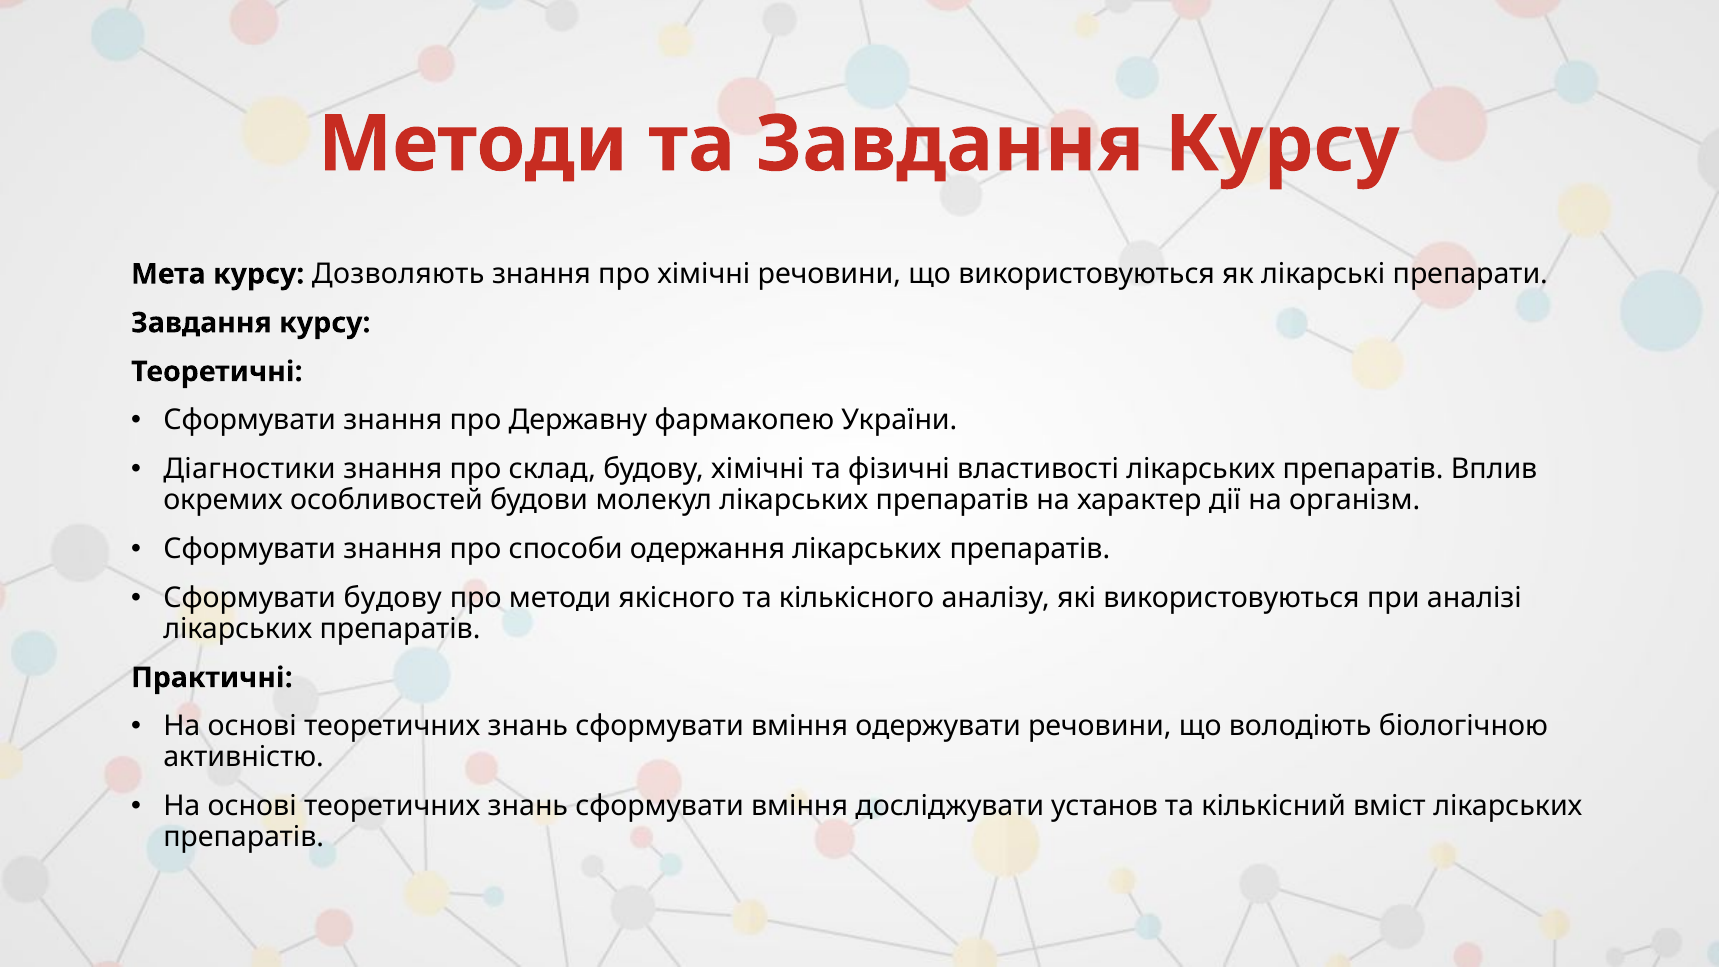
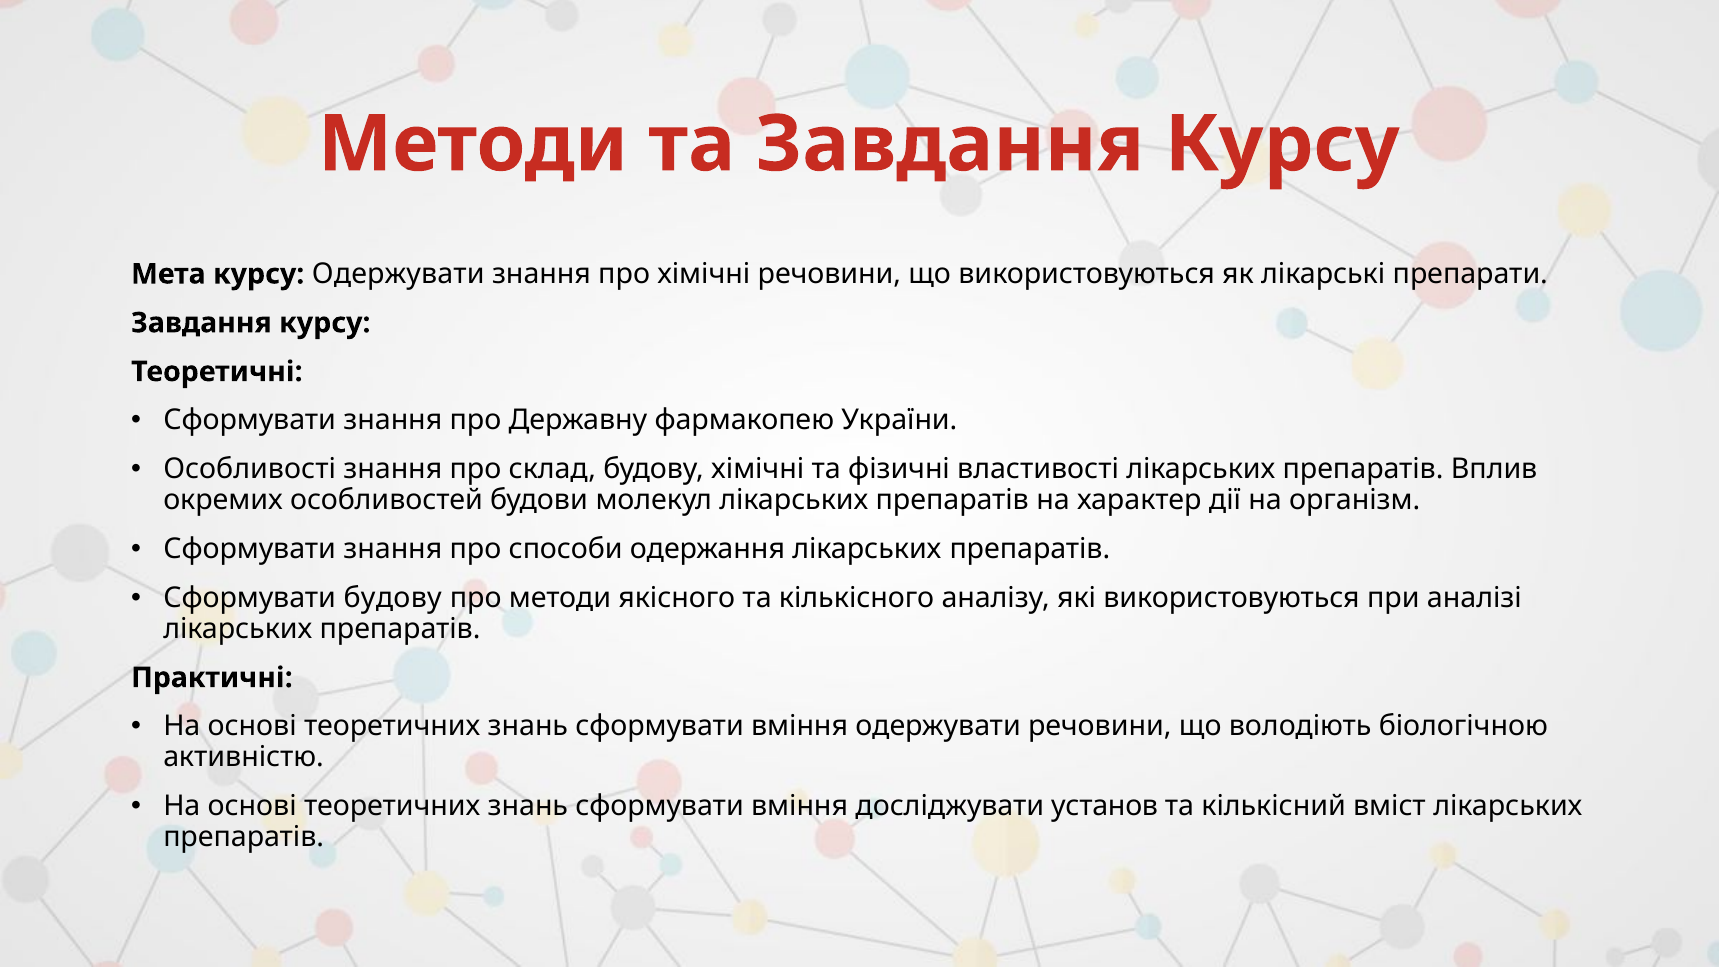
курсу Дозволяють: Дозволяють -> Одержувати (398, 274)
Діагностики: Діагностики -> Особливості (250, 469)
